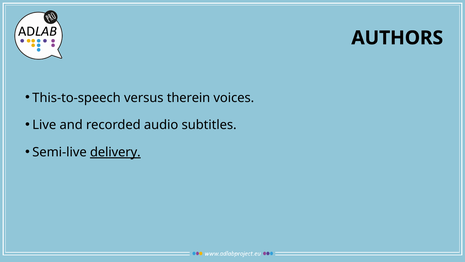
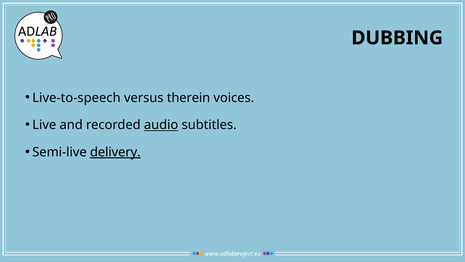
AUTHORS: AUTHORS -> DUBBING (397, 38)
This-to-speech: This-to-speech -> Live-to-speech (76, 98)
audio underline: none -> present (161, 125)
